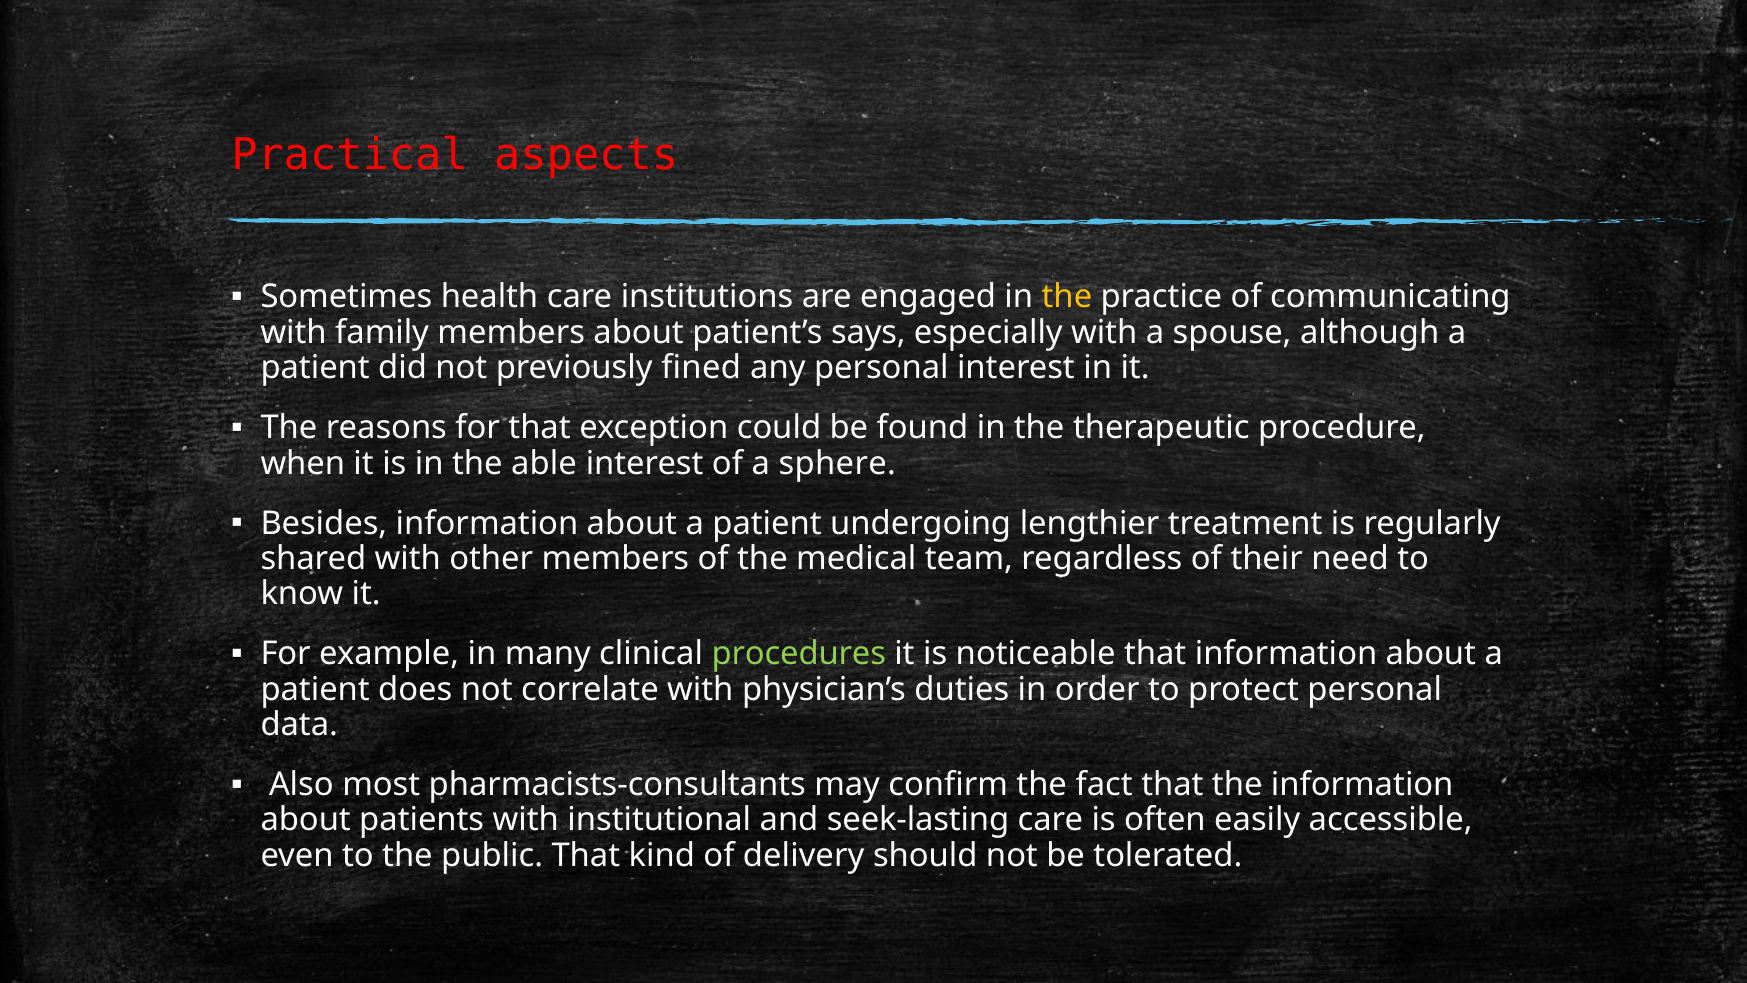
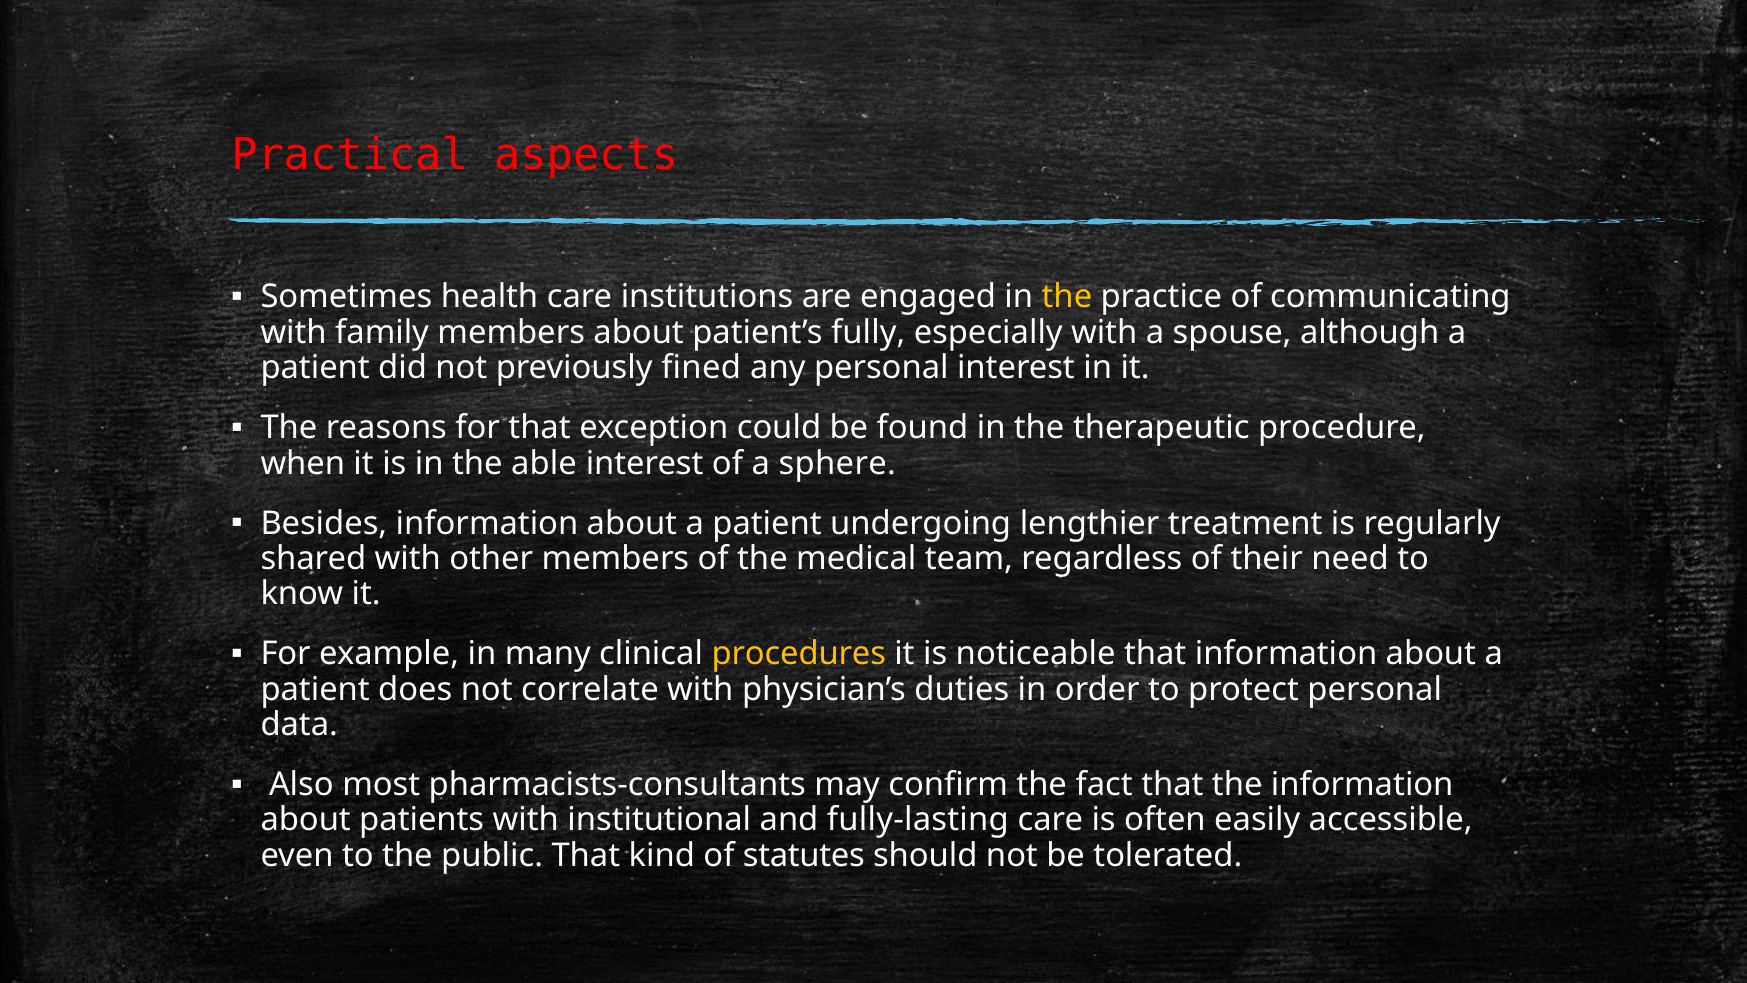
says: says -> fully (868, 332)
procedures colour: light green -> yellow (799, 654)
seek-lasting: seek-lasting -> fully-lasting (918, 820)
delivery: delivery -> statutes (804, 855)
